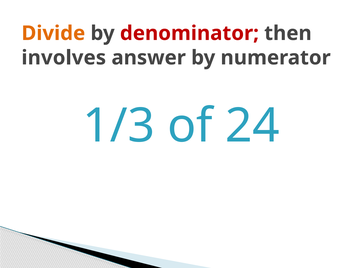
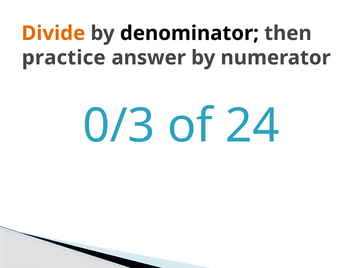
denominator colour: red -> black (189, 33)
involves: involves -> practice (64, 58)
1/3: 1/3 -> 0/3 (119, 126)
